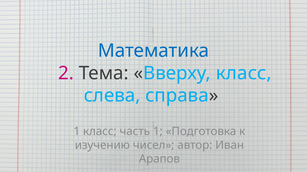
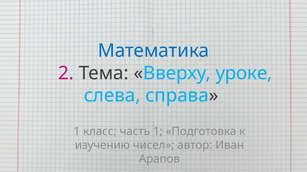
Вверху класс: класс -> уроке (244, 73)
